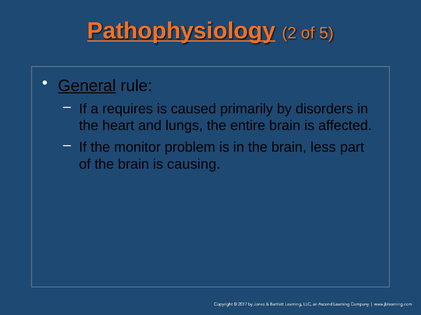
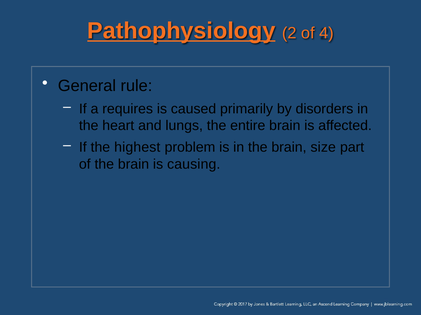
5: 5 -> 4 (326, 33)
General underline: present -> none (87, 86)
monitor: monitor -> highest (137, 148)
less: less -> size (323, 148)
